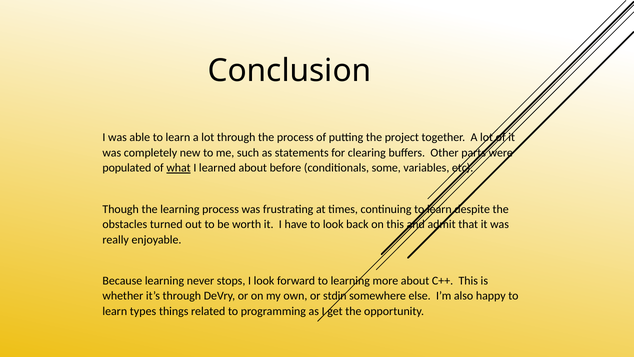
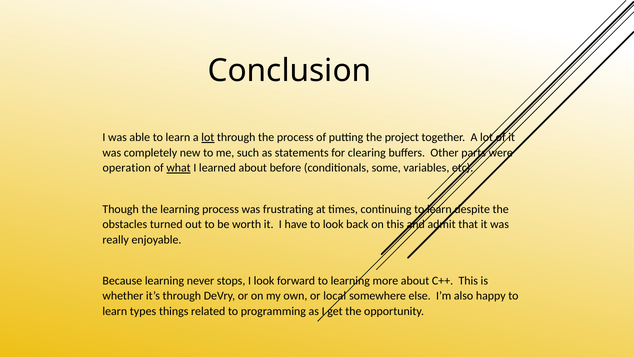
lot underline: none -> present (208, 137)
populated: populated -> operation (127, 168)
stdin: stdin -> local (335, 296)
